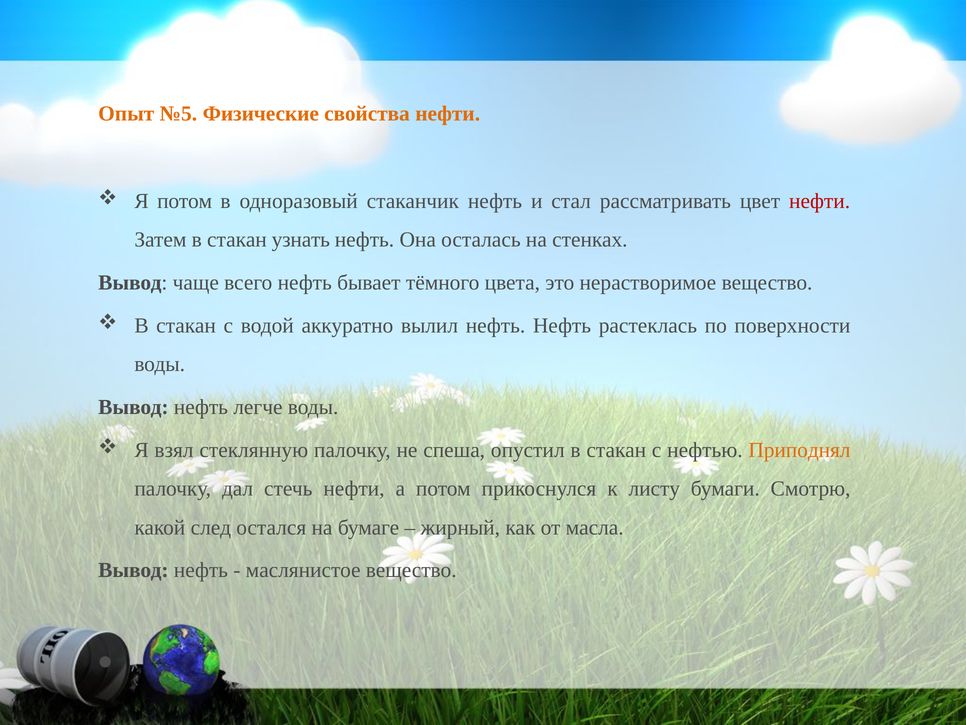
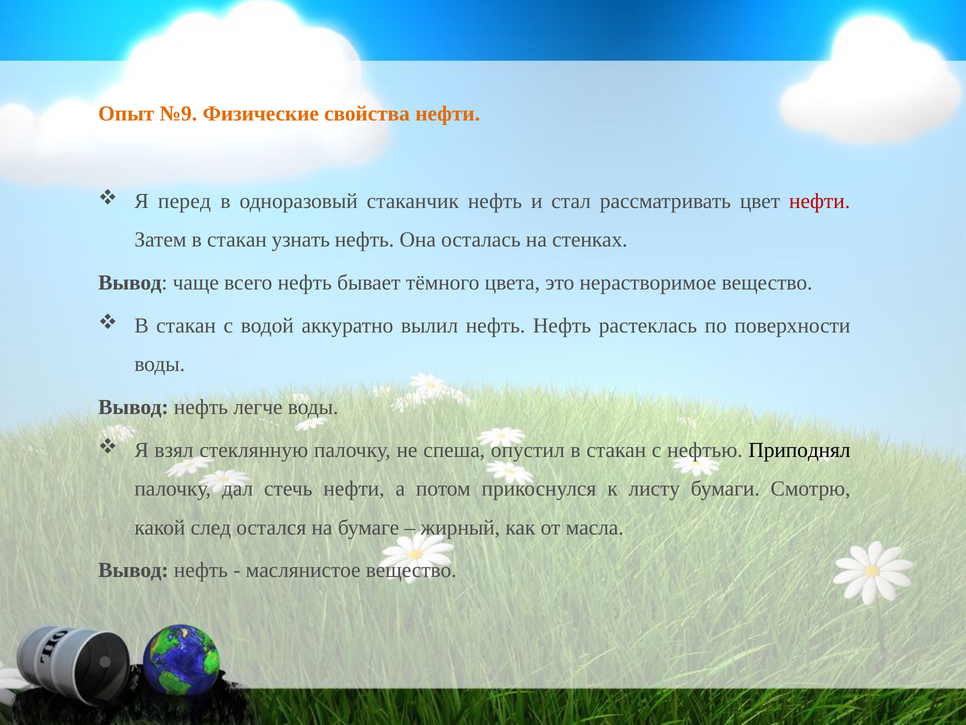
№5: №5 -> №9 (178, 114)
Я потом: потом -> перед (184, 201)
Приподнял colour: orange -> black (799, 450)
